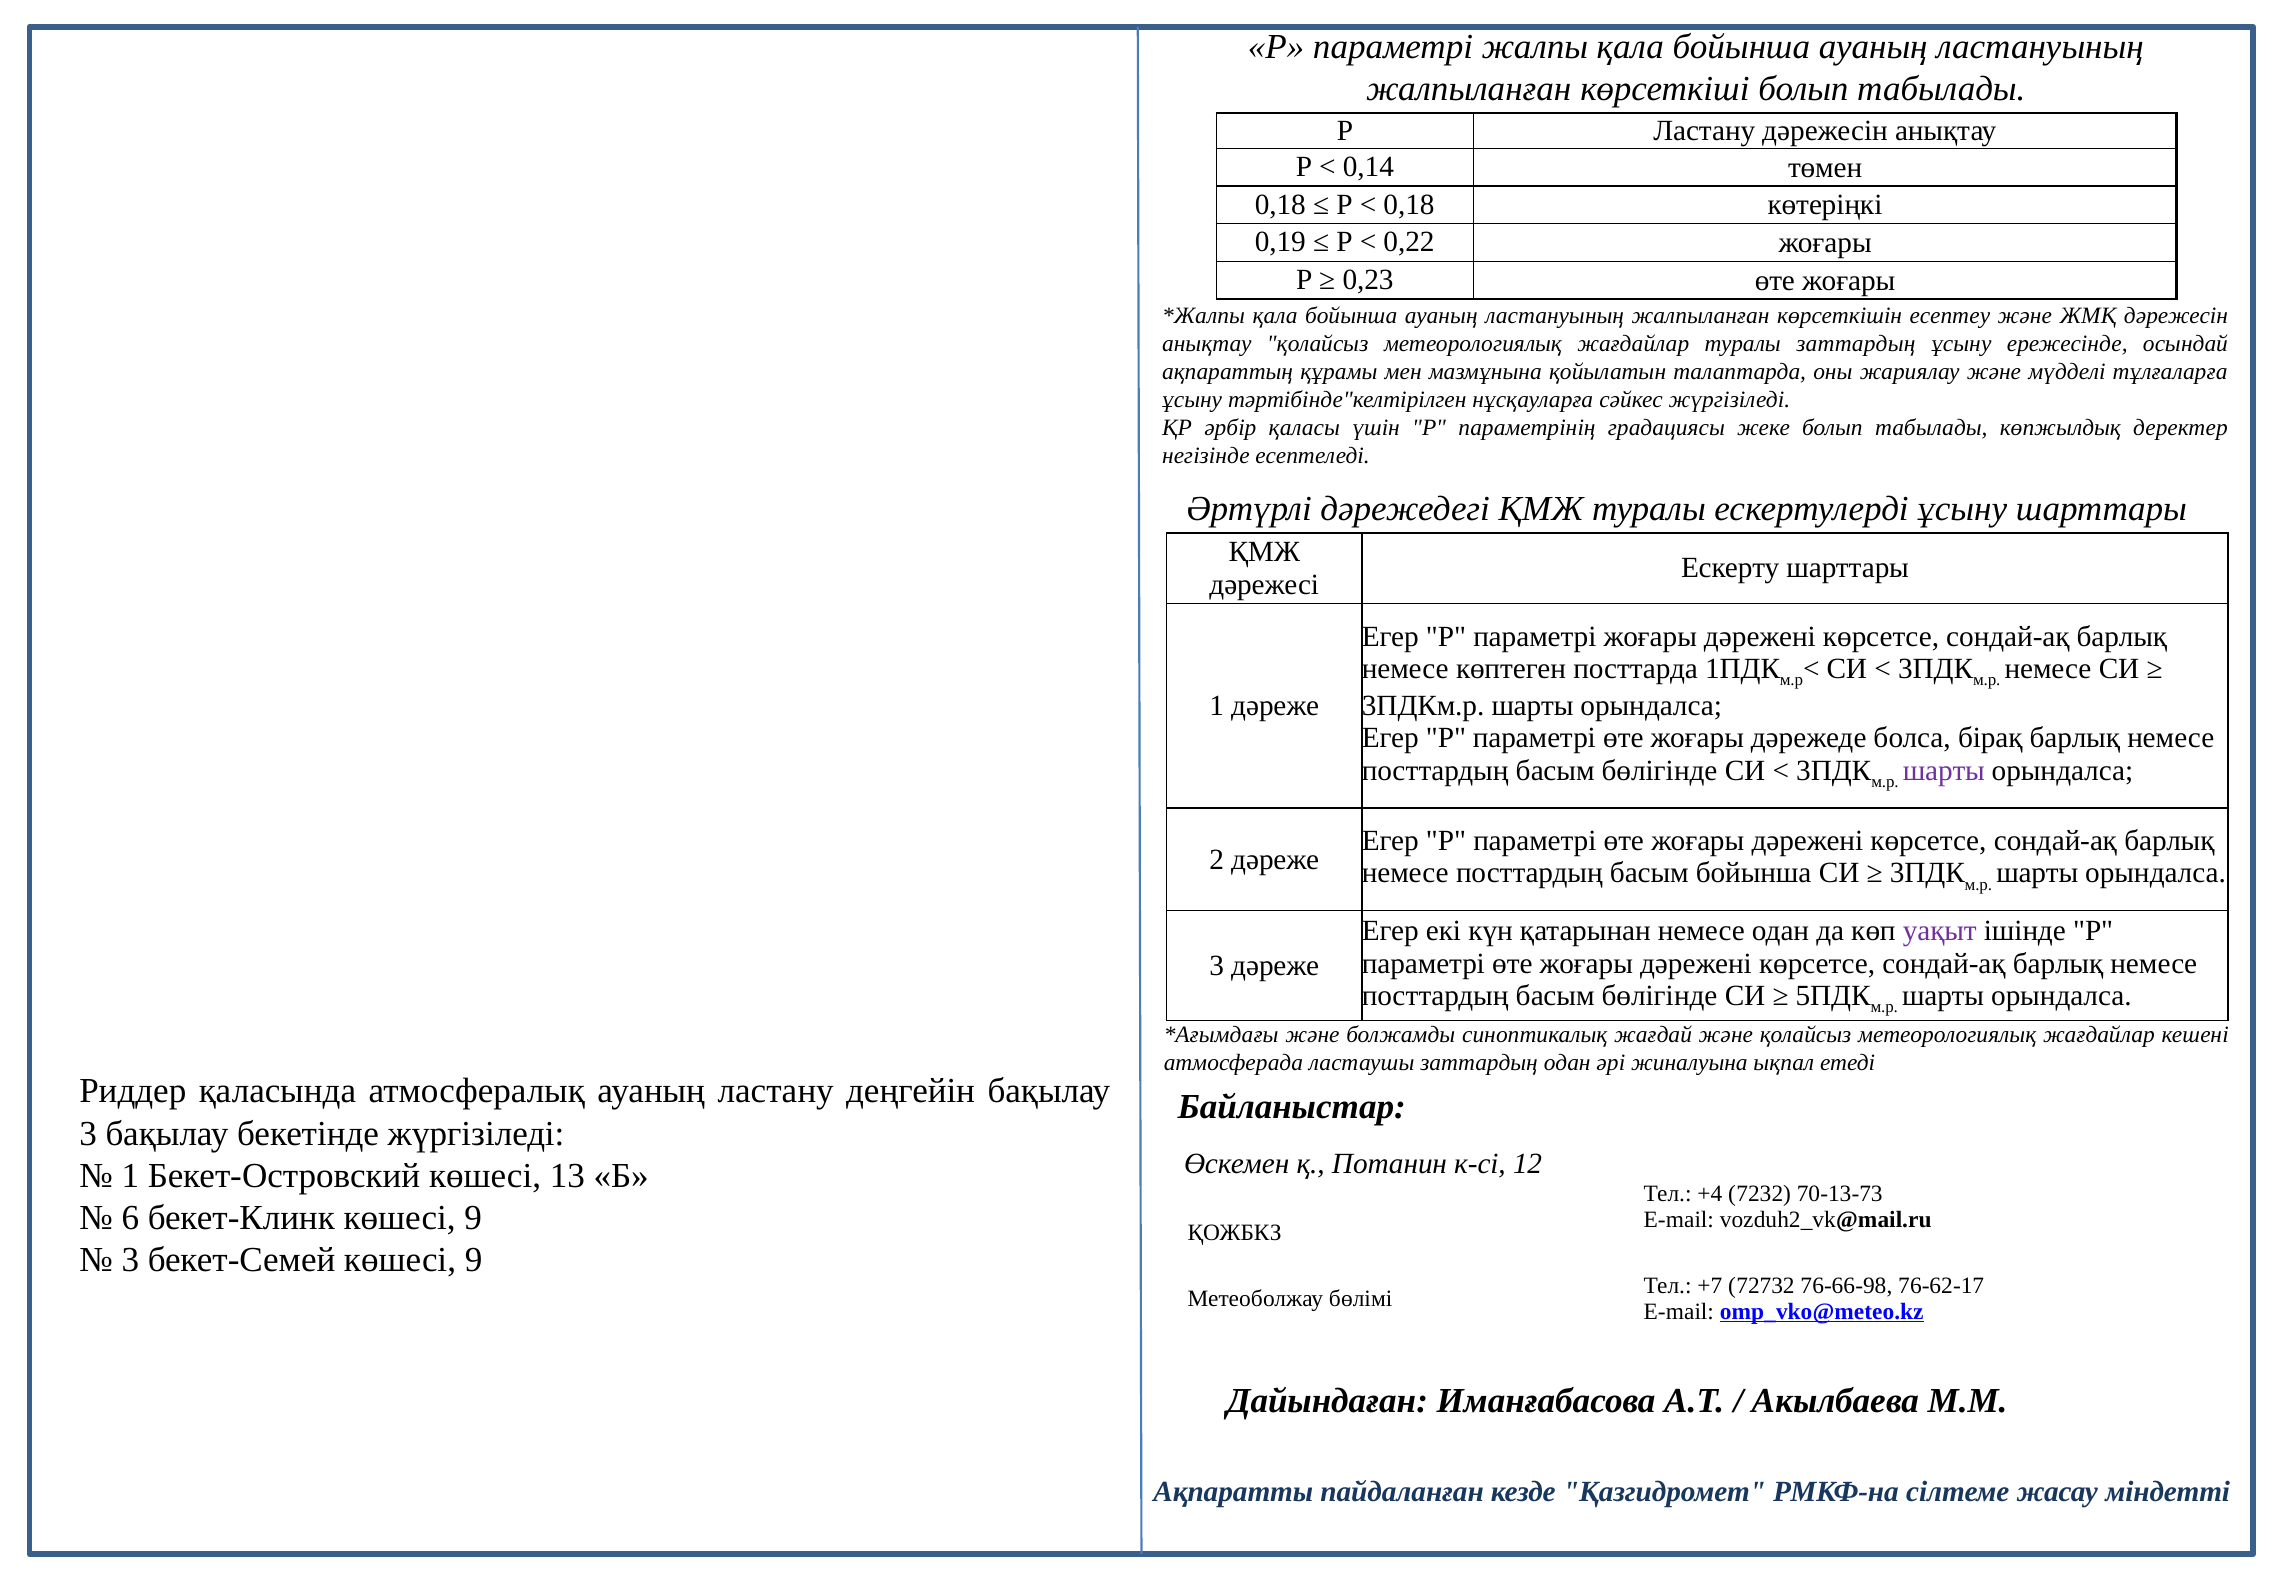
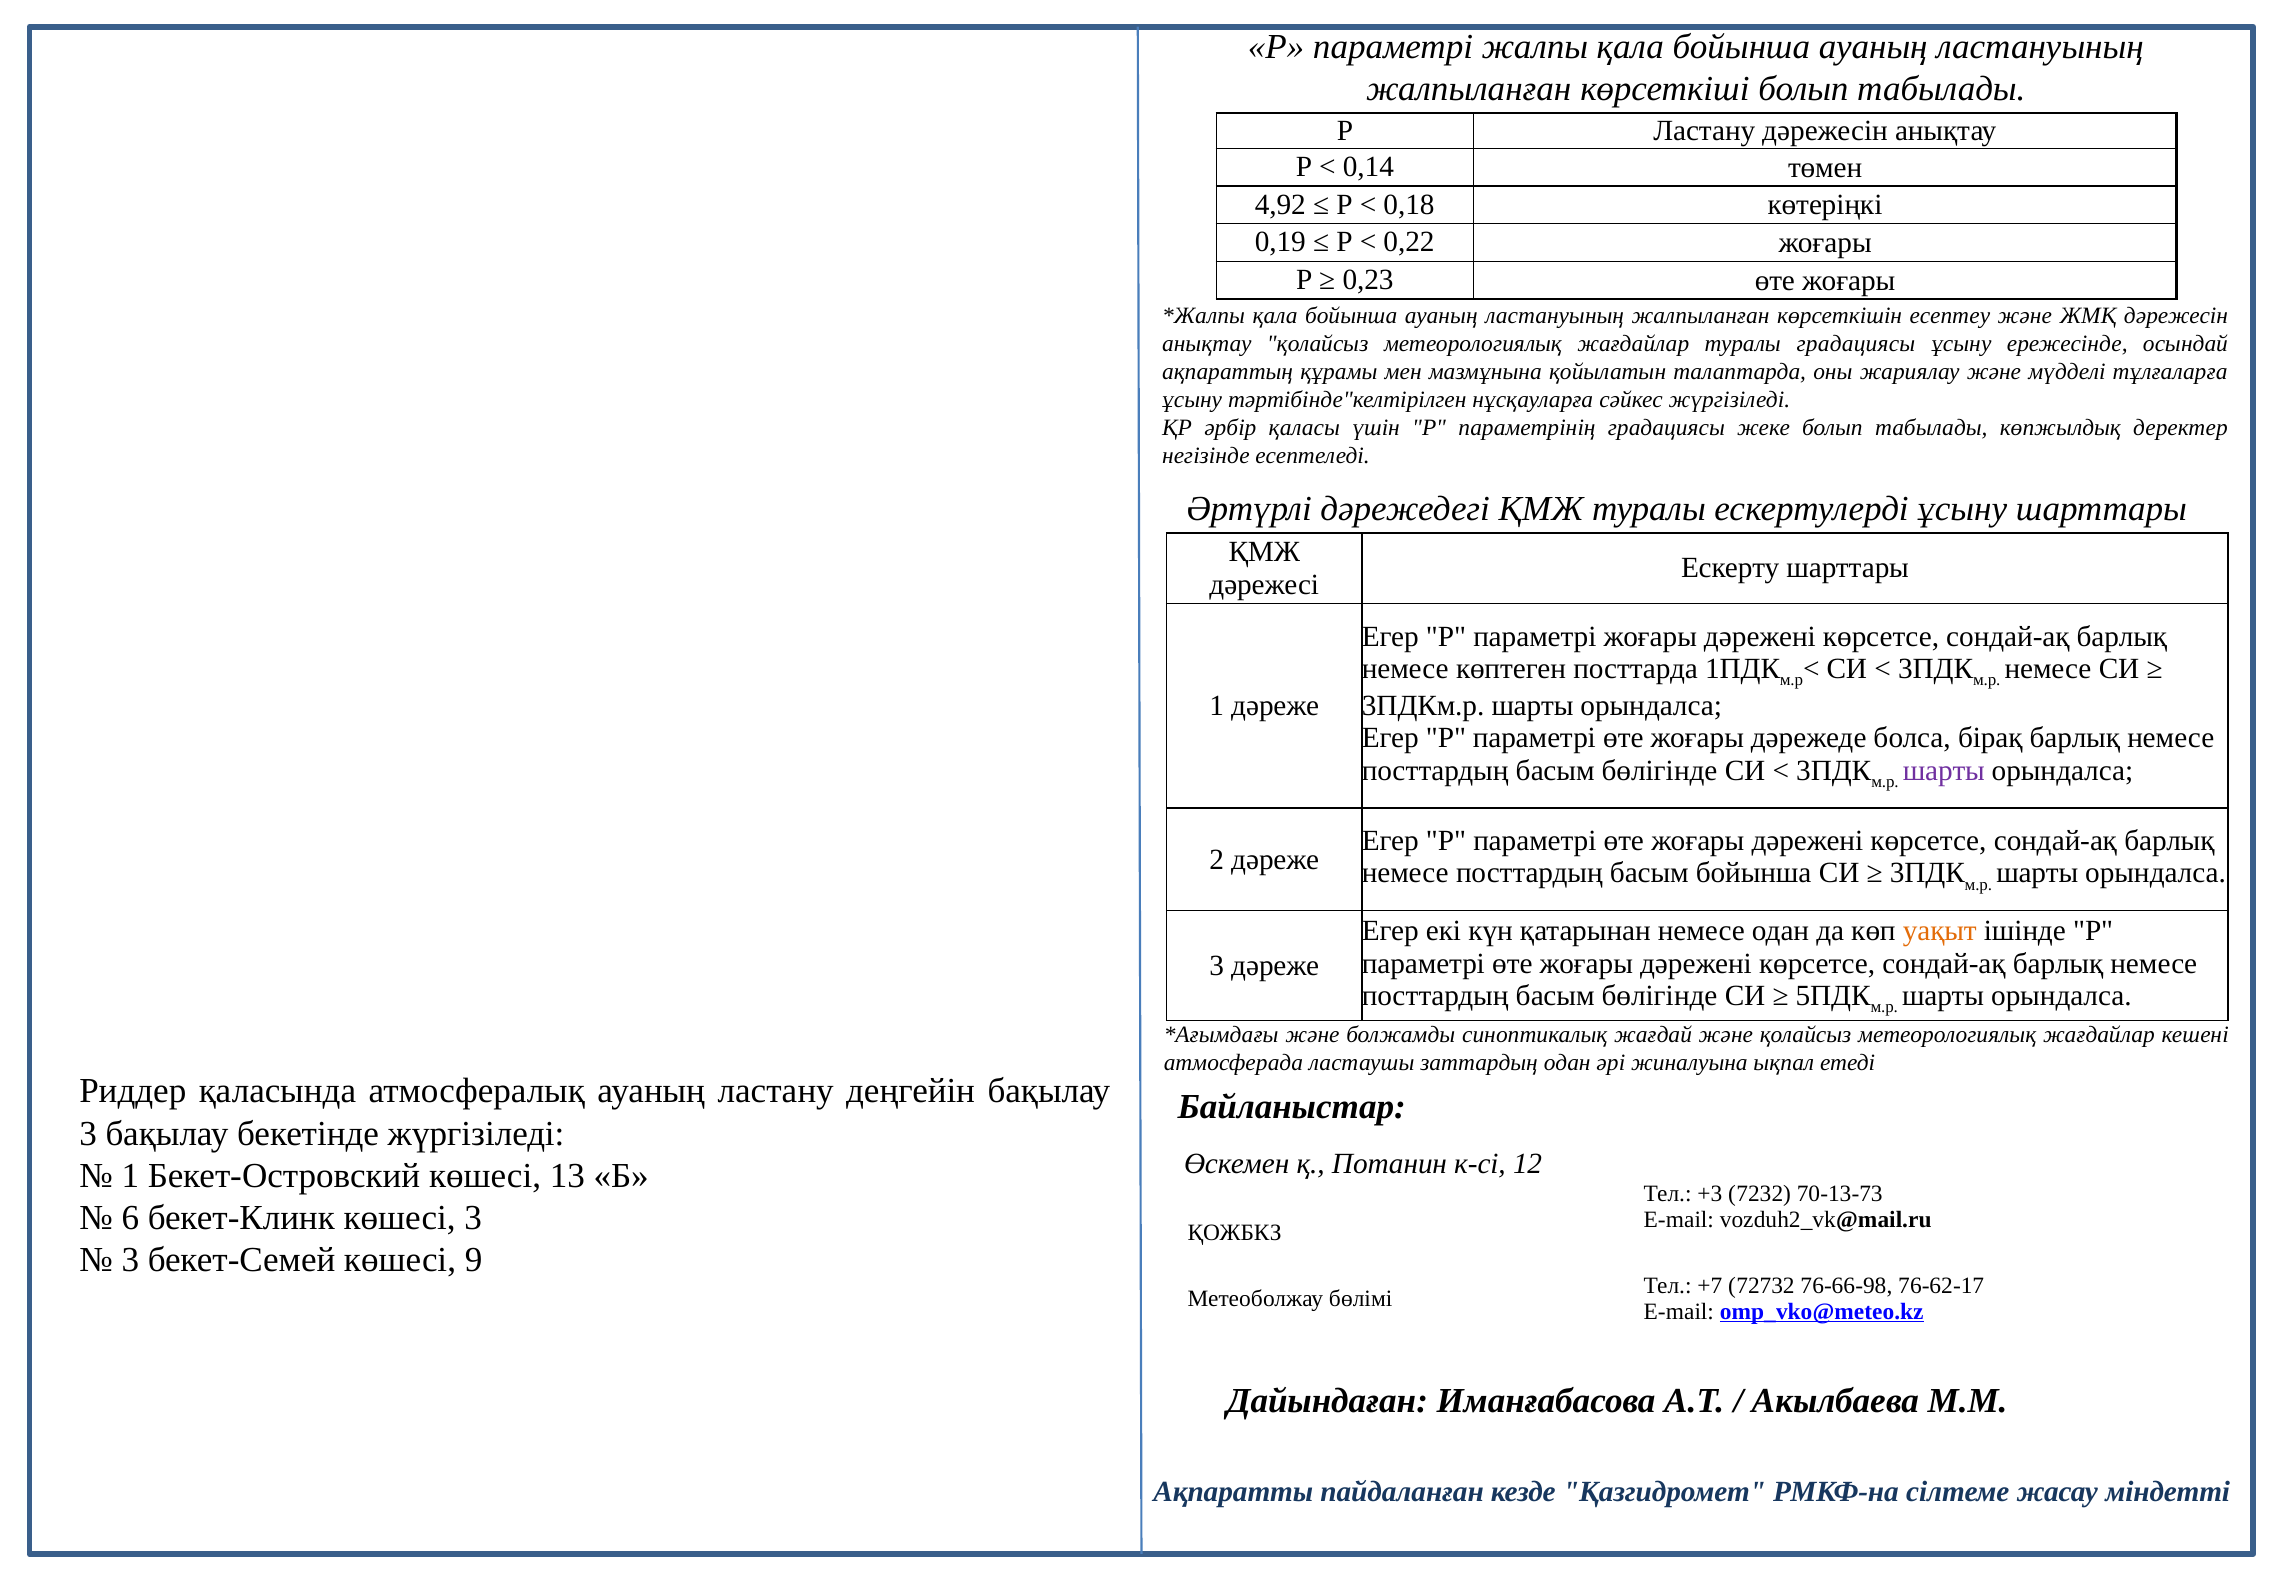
0,18: 0,18 -> 4,92 (1280, 205)
туралы заттардың: заттардың -> градациясы (1856, 343)
уақыт colour: purple -> orange (1940, 931)
+4: +4 -> +3 (1710, 1194)
бекет-Клинк көшесі 9: 9 -> 3 (473, 1217)
